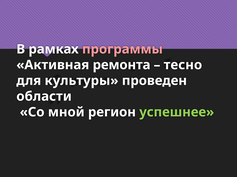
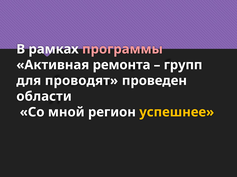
тесно: тесно -> групп (183, 65)
культуры: культуры -> проводят (81, 81)
успешнее colour: light green -> yellow (177, 113)
